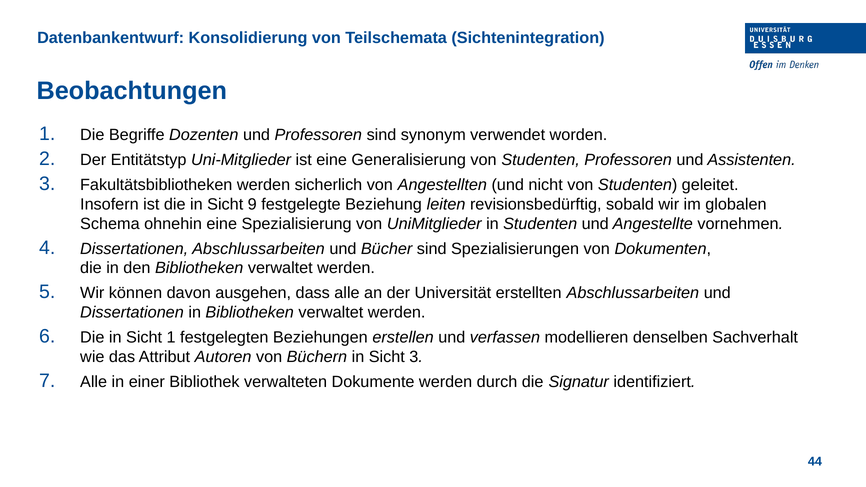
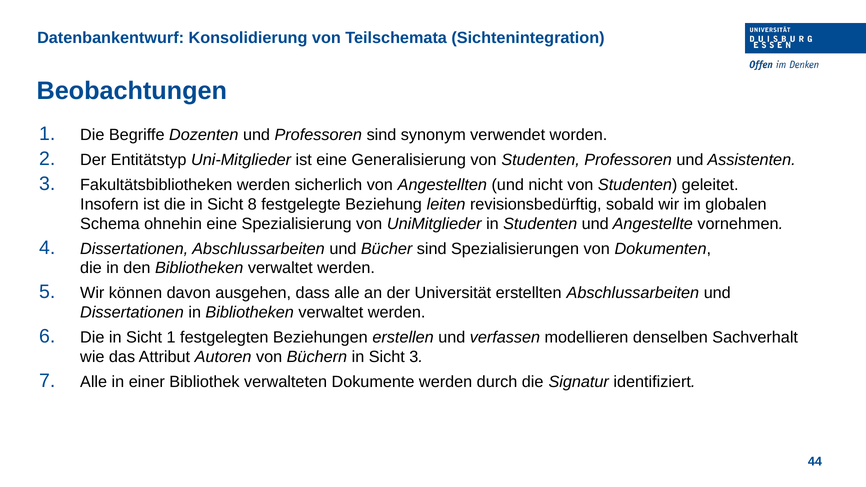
9: 9 -> 8 (252, 204)
